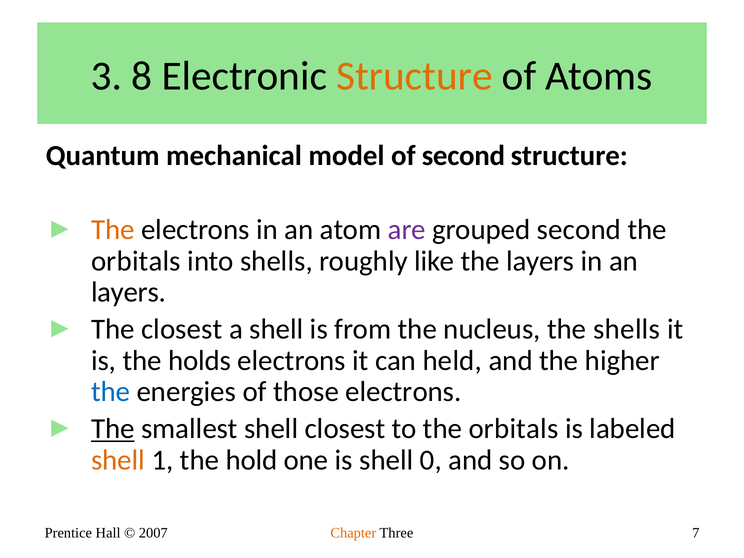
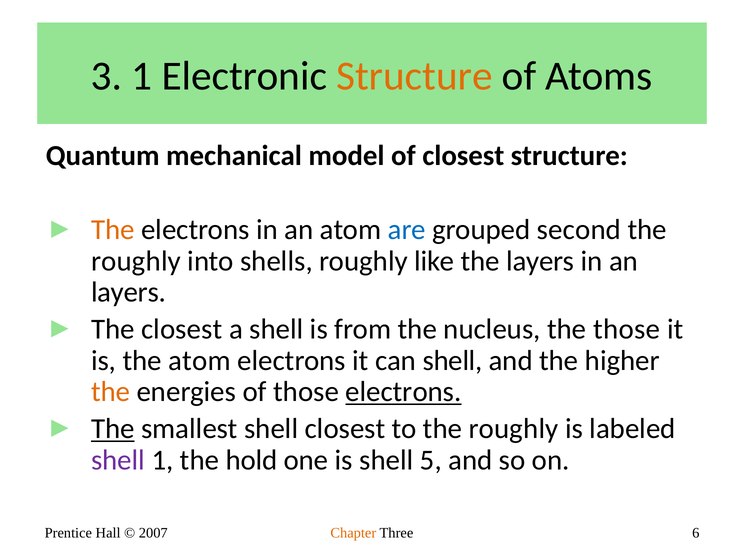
3 8: 8 -> 1 (142, 76)
of second: second -> closest (463, 156)
are colour: purple -> blue (407, 230)
orbitals: orbitals -> roughly (136, 261)
the shells: shells -> those (627, 329)
the holds: holds -> atom (199, 361)
can held: held -> shell (452, 361)
the colour: blue -> orange (111, 392)
electrons underline: none -> present (403, 392)
to the orbitals: orbitals -> roughly (513, 429)
shell colour: orange -> purple (118, 460)
0: 0 -> 5 (431, 460)
7: 7 -> 6 (696, 533)
